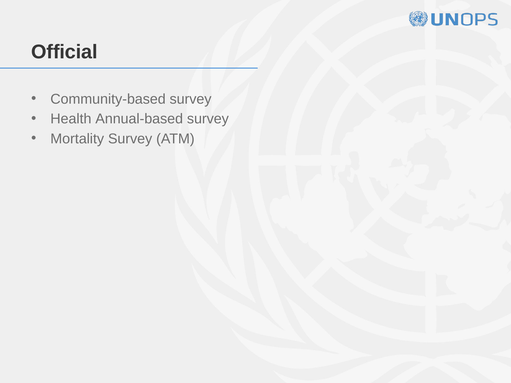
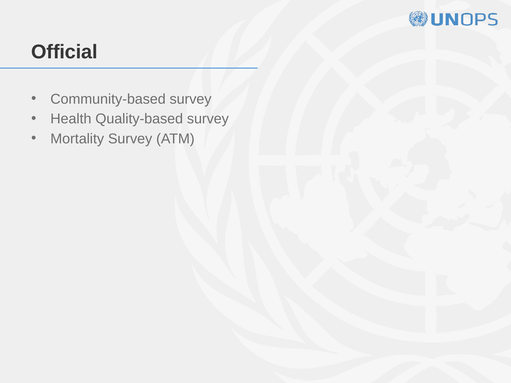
Annual-based: Annual-based -> Quality-based (139, 119)
